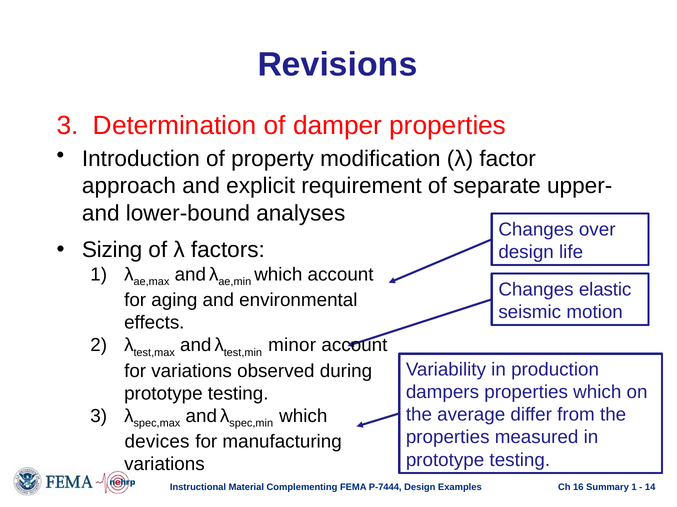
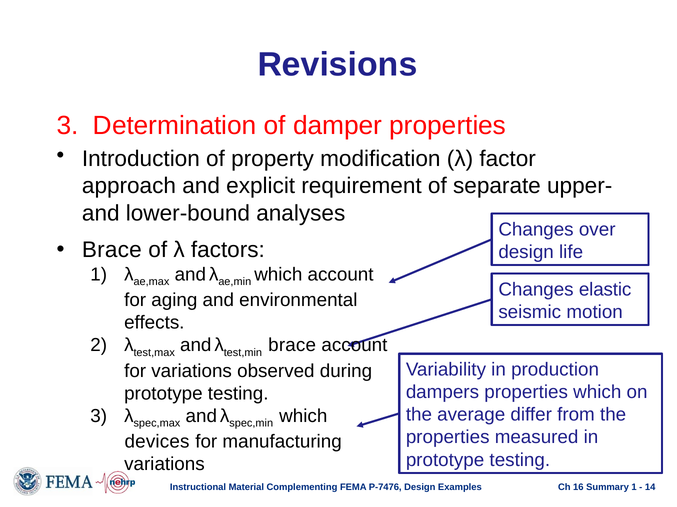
Sizing: Sizing -> Brace (112, 250)
minor: minor -> brace (292, 346)
P-7444: P-7444 -> P-7476 (385, 488)
